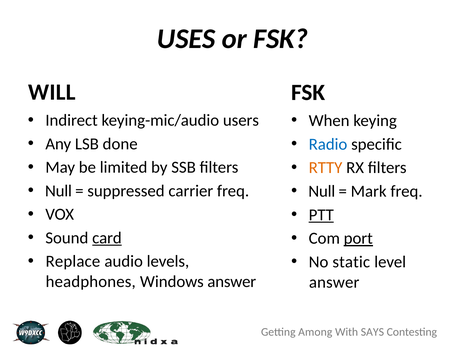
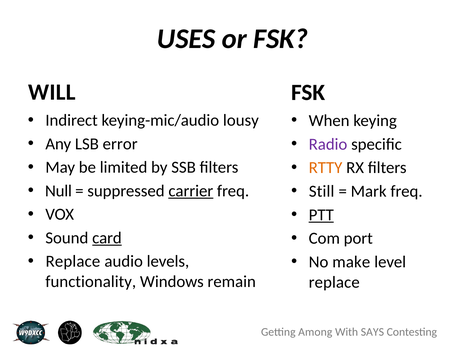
users: users -> lousy (241, 120)
done: done -> error (120, 144)
Radio colour: blue -> purple (328, 144)
carrier underline: none -> present (191, 191)
Null: Null -> Still (322, 191)
port underline: present -> none (358, 238)
static: static -> make (351, 262)
headphones: headphones -> functionality (91, 281)
Windows answer: answer -> remain (232, 281)
answer: answer -> replace (334, 282)
